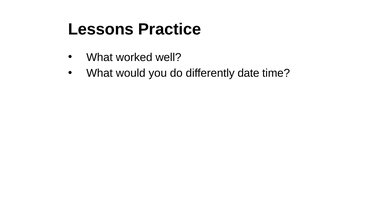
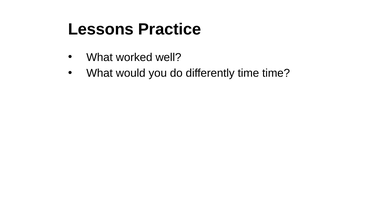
differently date: date -> time (248, 73)
